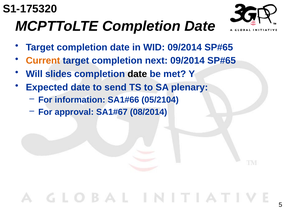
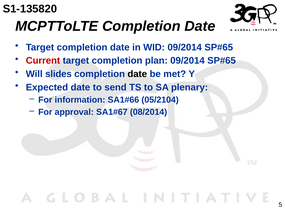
S1-175320: S1-175320 -> S1-135820 (30, 9)
Current colour: orange -> red (43, 61)
next: next -> plan (156, 61)
